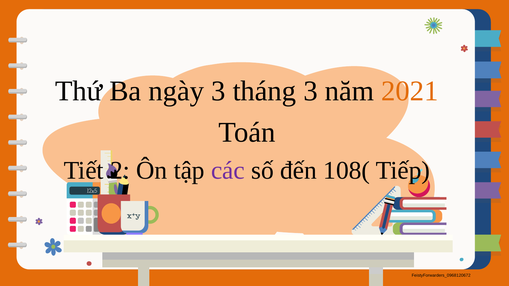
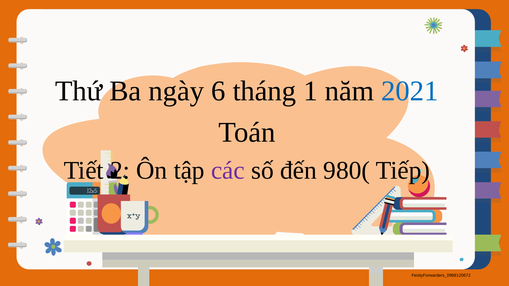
ngày 3: 3 -> 6 (218, 91)
tháng 3: 3 -> 1 (311, 91)
2021 colour: orange -> blue (410, 91)
108(: 108( -> 980( (347, 171)
